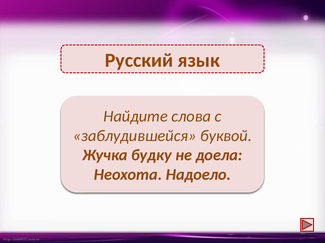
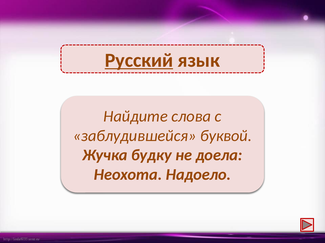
Русский underline: none -> present (139, 60)
